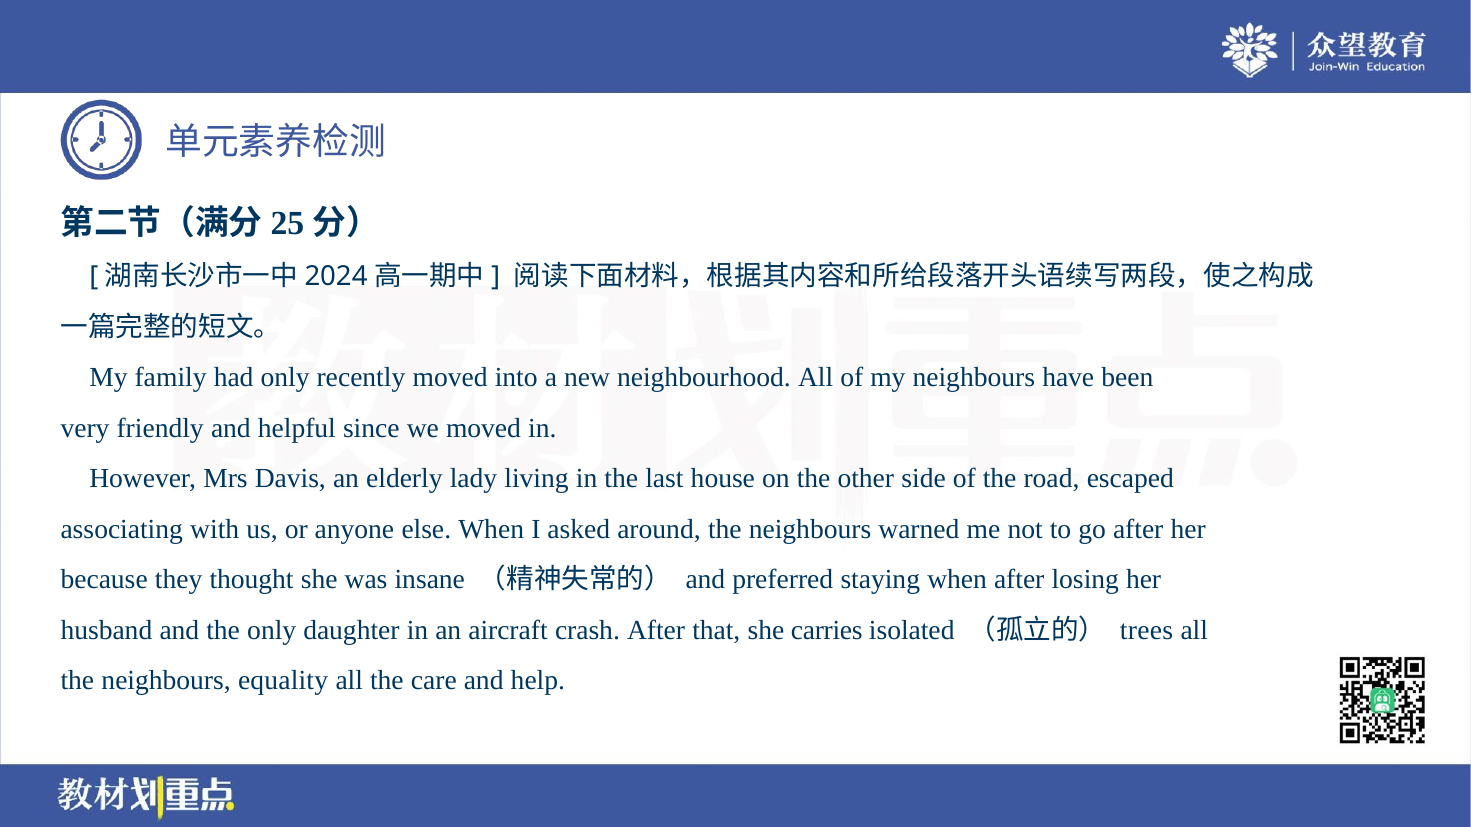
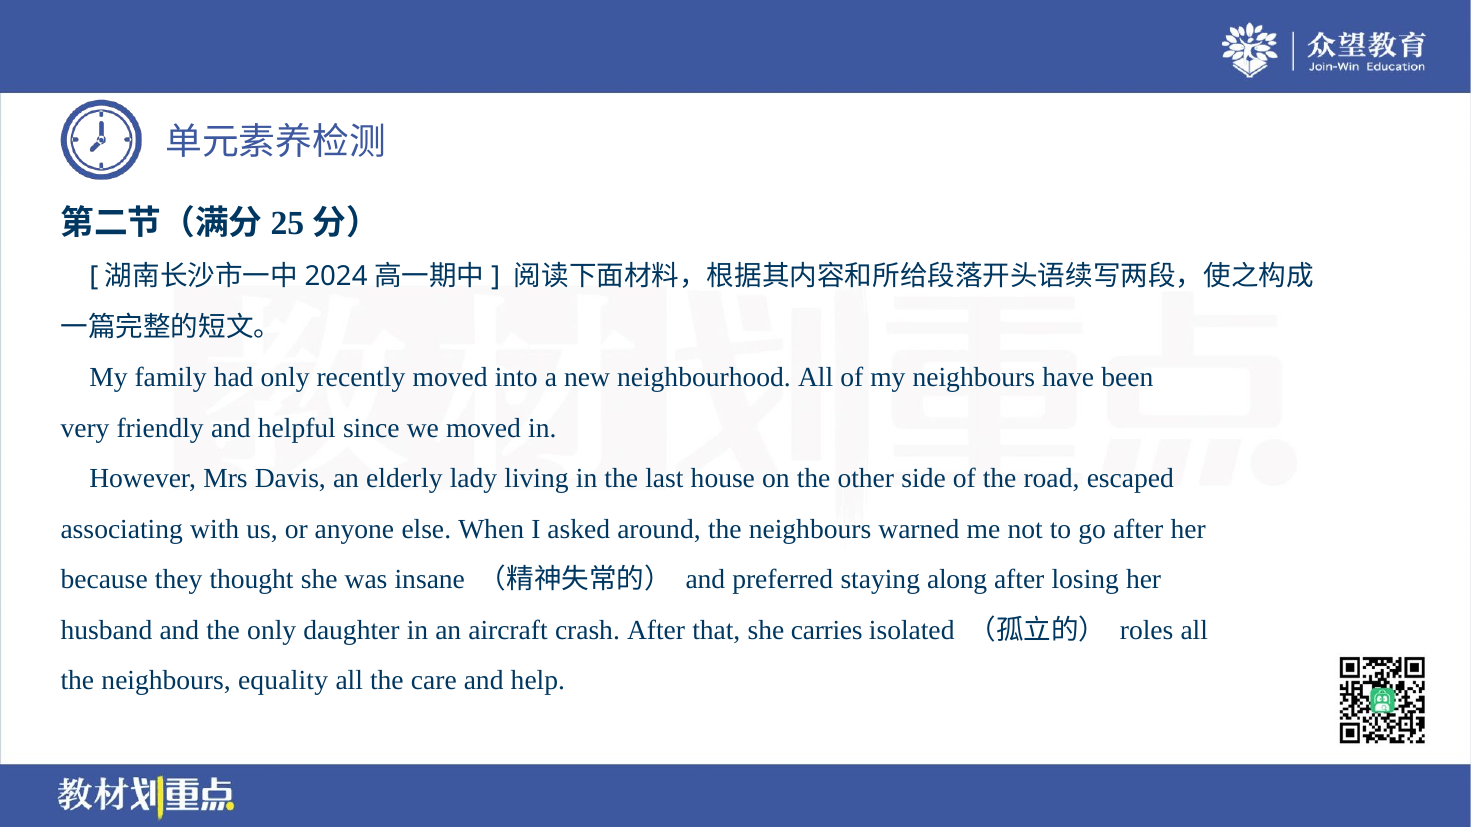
staying when: when -> along (957, 580)
trees: trees -> roles (1147, 631)
